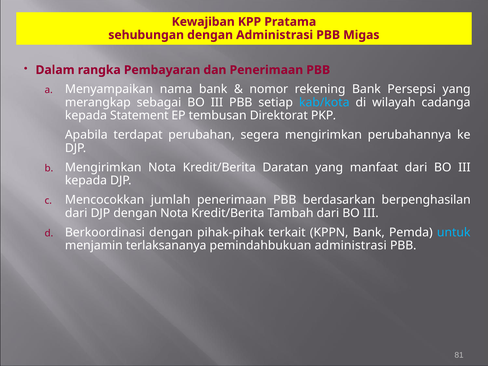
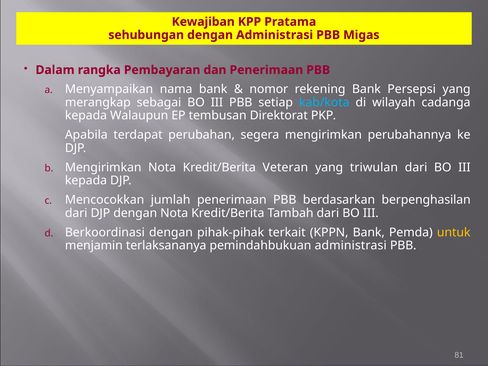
Statement: Statement -> Walaupun (139, 116)
Daratan: Daratan -> Veteran (285, 167)
manfaat: manfaat -> triwulan (374, 167)
untuk colour: light blue -> yellow (454, 232)
